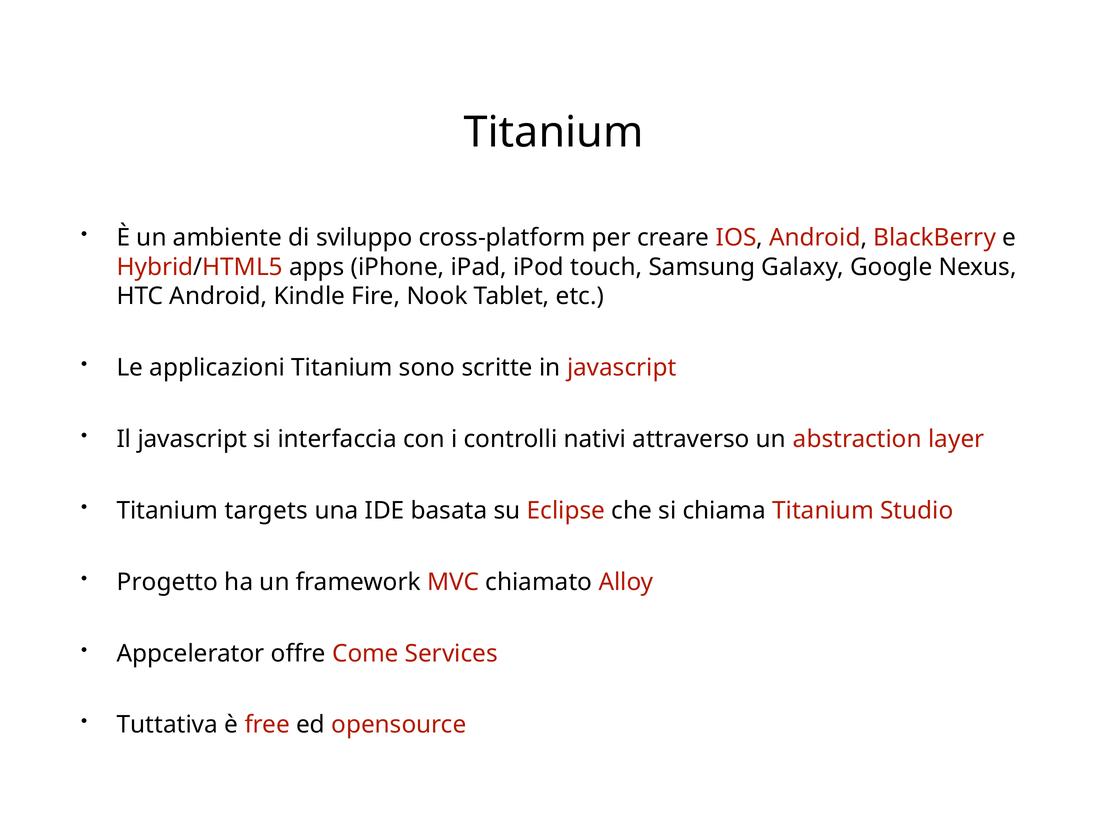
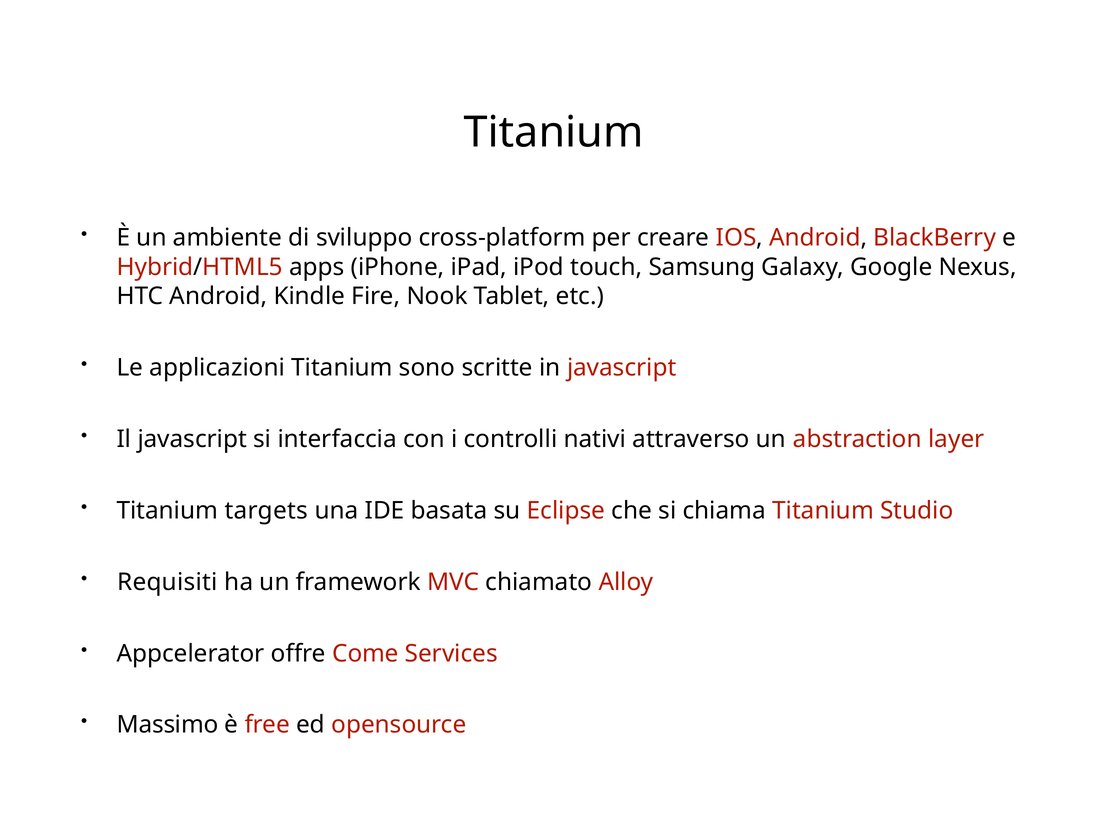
Progetto: Progetto -> Requisiti (167, 582)
Tuttativa: Tuttativa -> Massimo (168, 725)
